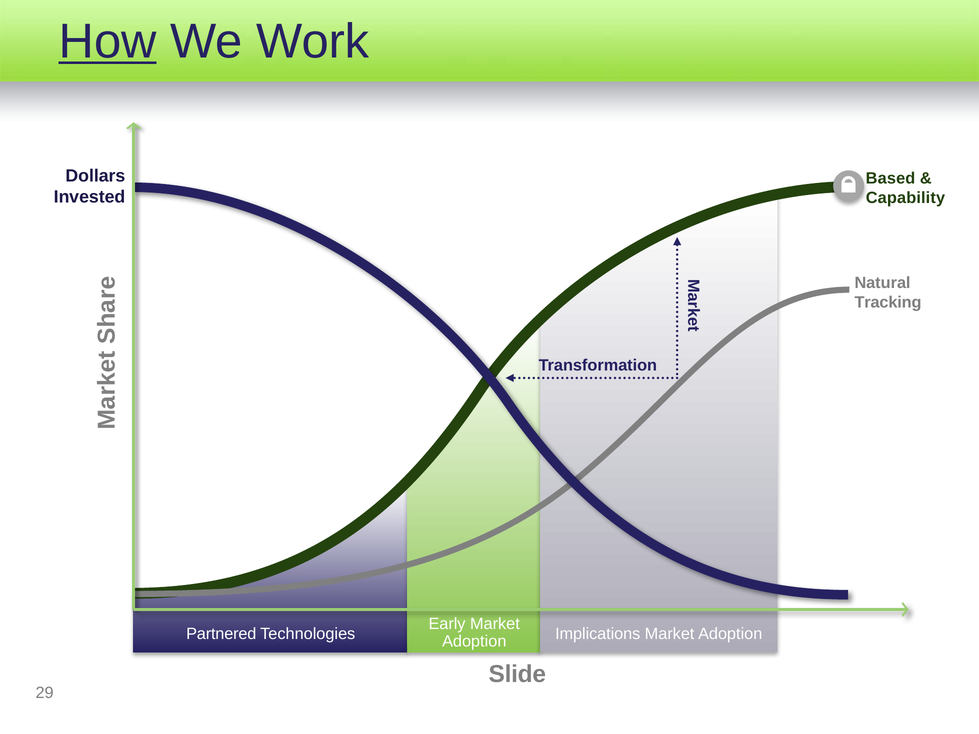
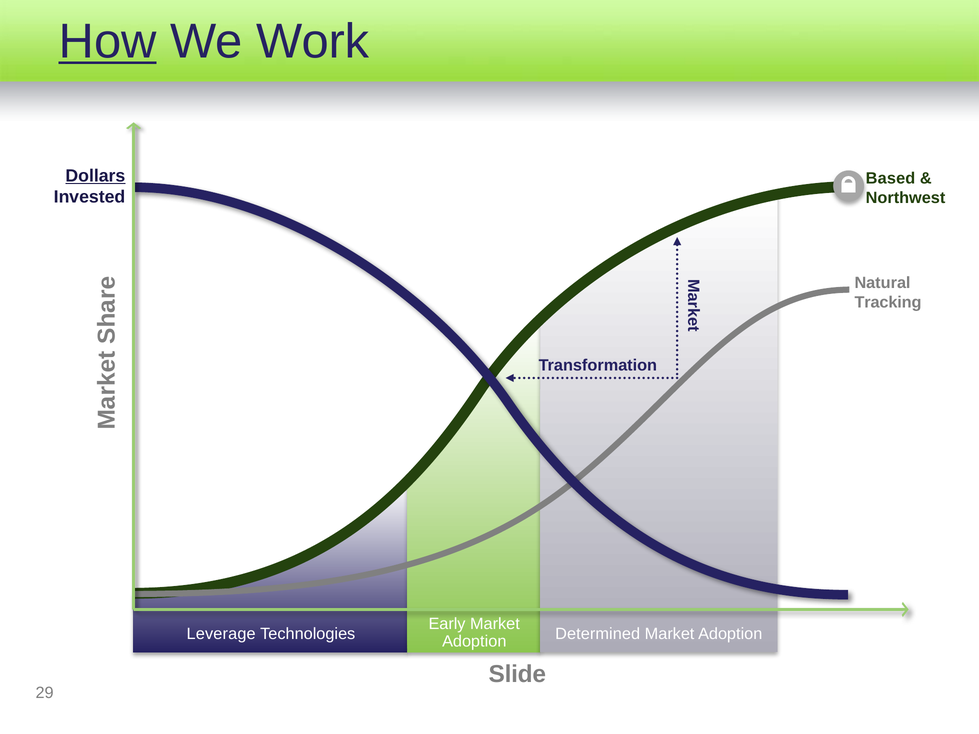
Dollars underline: none -> present (95, 176)
Capability: Capability -> Northwest (906, 198)
Partnered: Partnered -> Leverage (221, 634)
Implications: Implications -> Determined (598, 634)
